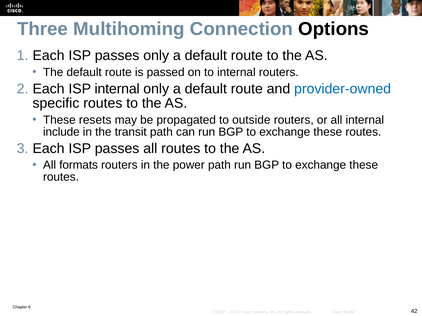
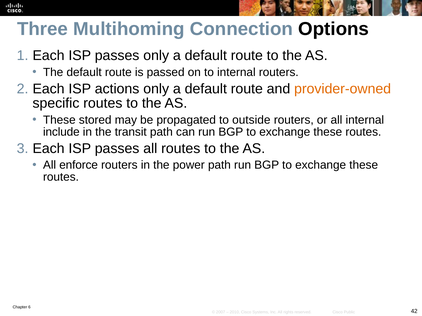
ISP internal: internal -> actions (117, 89)
provider-owned colour: blue -> orange (343, 89)
resets: resets -> stored (95, 120)
formats: formats -> enforce (79, 165)
